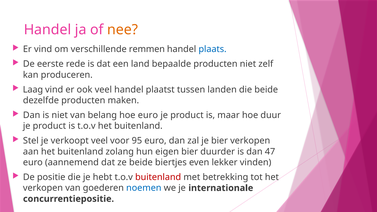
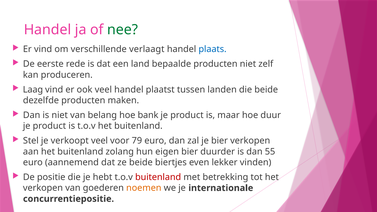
nee colour: orange -> green (123, 30)
remmen: remmen -> verlaagt (147, 49)
hoe euro: euro -> bank (148, 115)
95: 95 -> 79 (137, 141)
47: 47 -> 55 (270, 152)
noemen colour: blue -> orange (144, 188)
